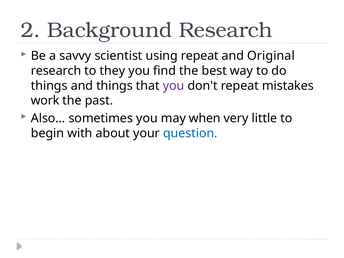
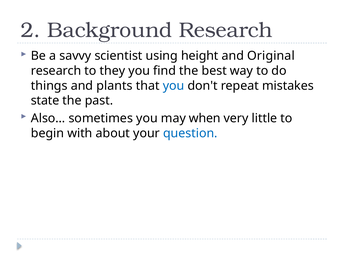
using repeat: repeat -> height (200, 56)
and things: things -> plants (114, 86)
you colour: purple -> blue (174, 86)
work: work -> state (45, 101)
